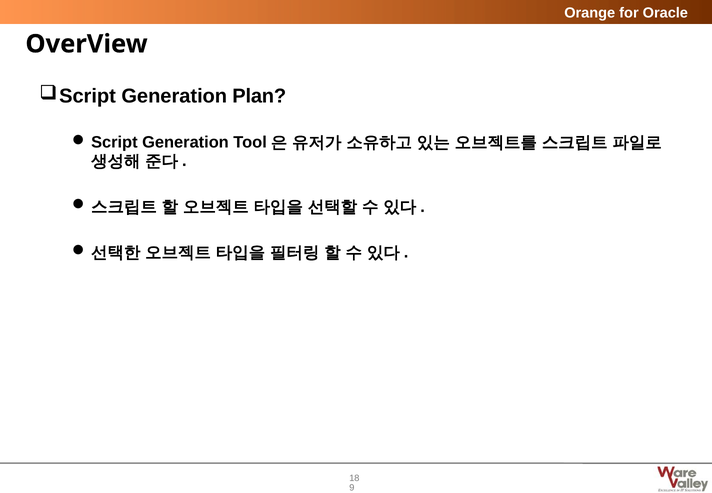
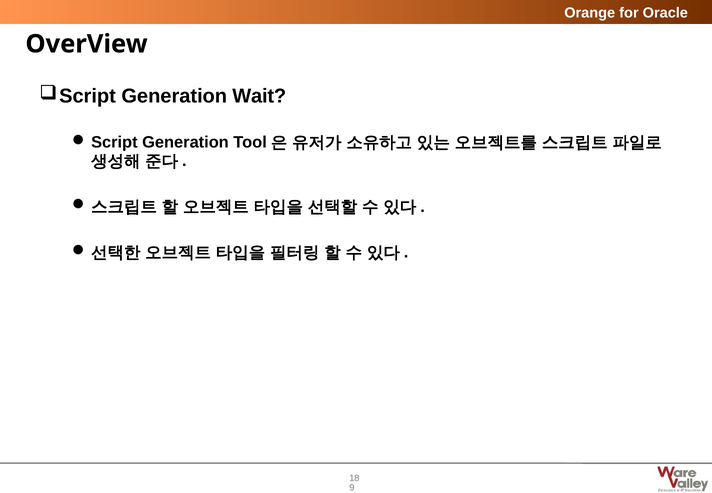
Plan: Plan -> Wait (259, 96)
